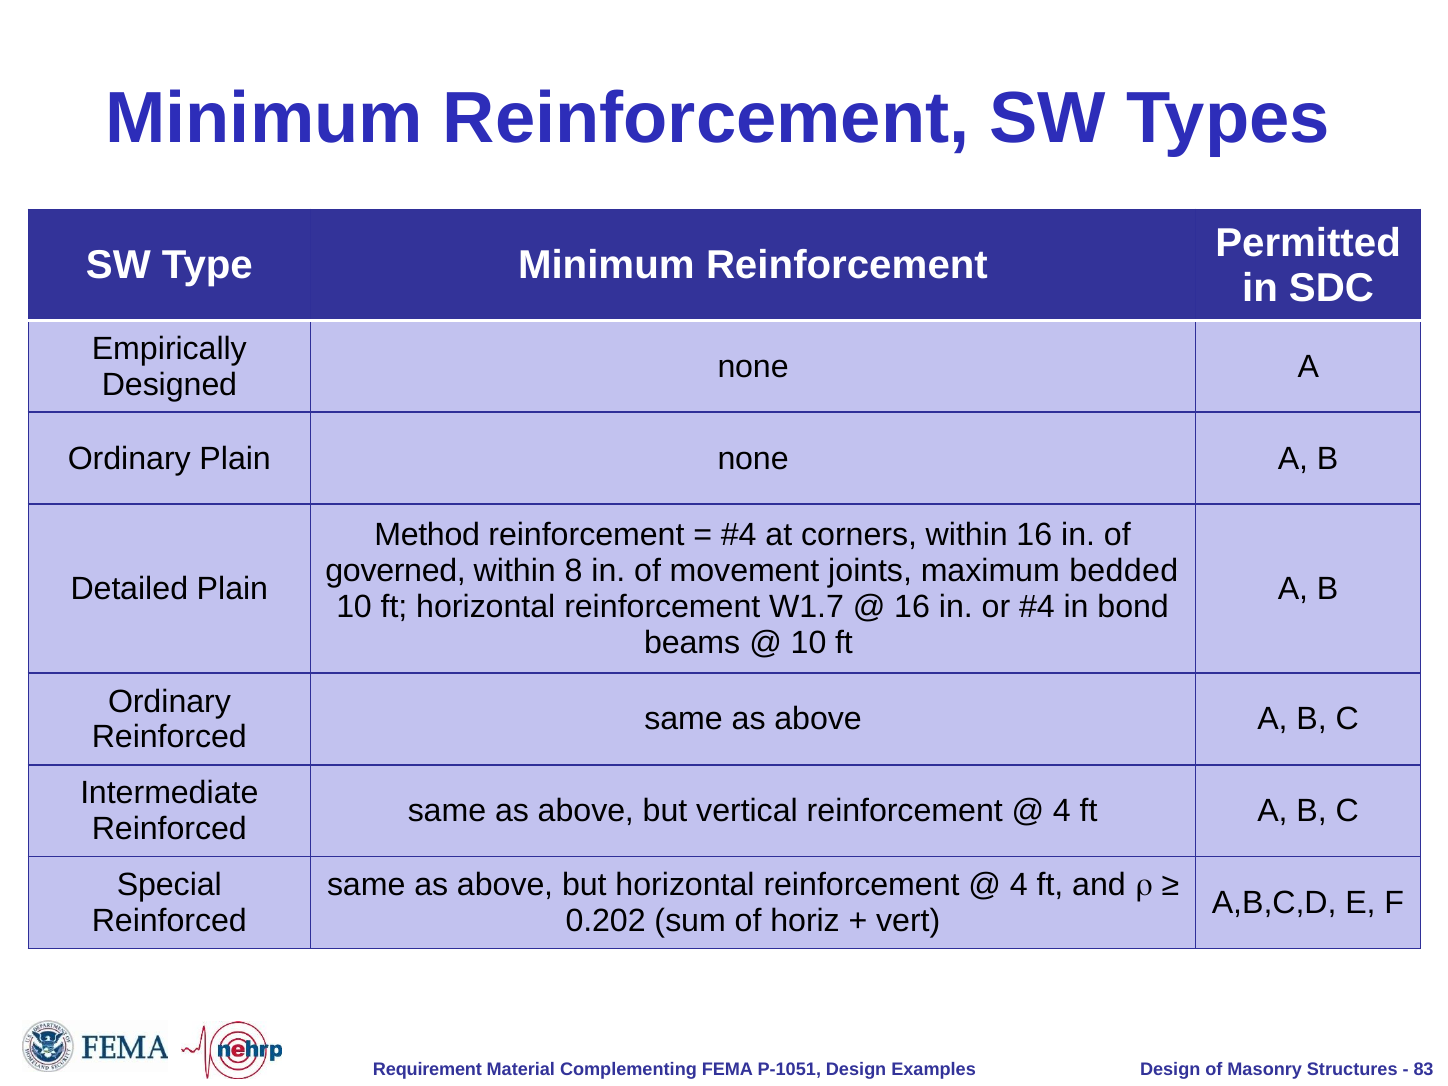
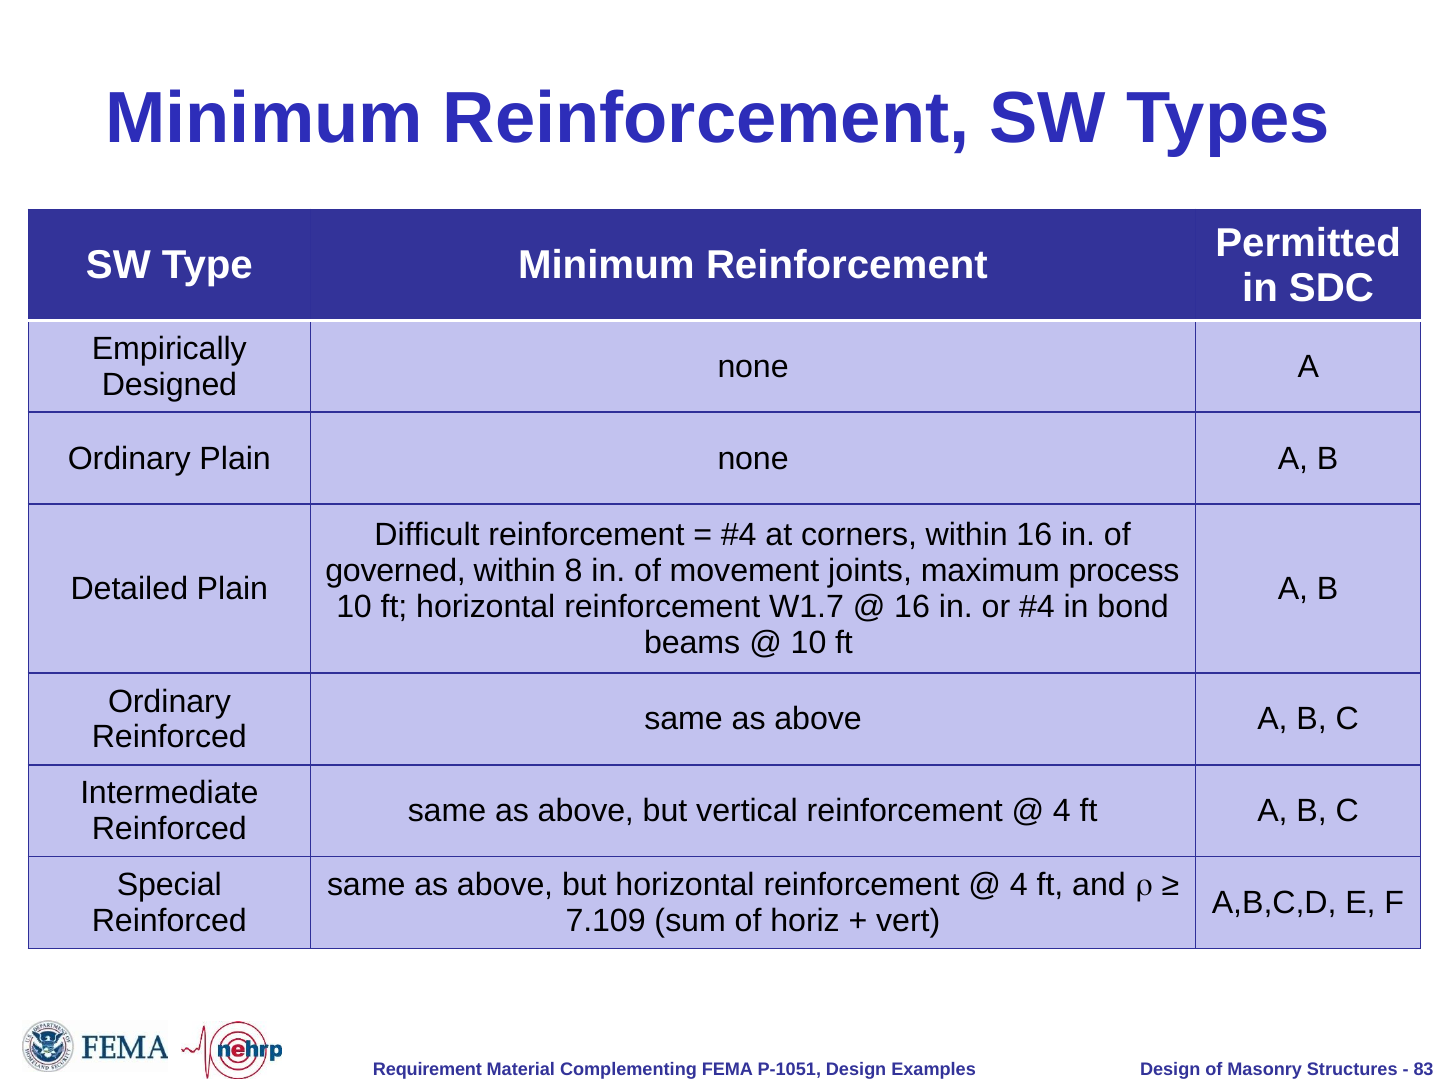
Method: Method -> Difficult (427, 535)
bedded: bedded -> process (1124, 571)
0.202: 0.202 -> 7.109 (606, 921)
